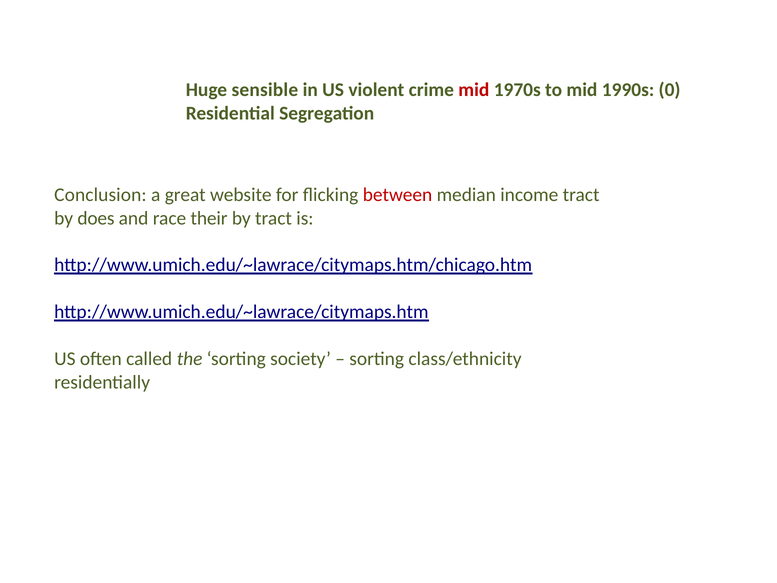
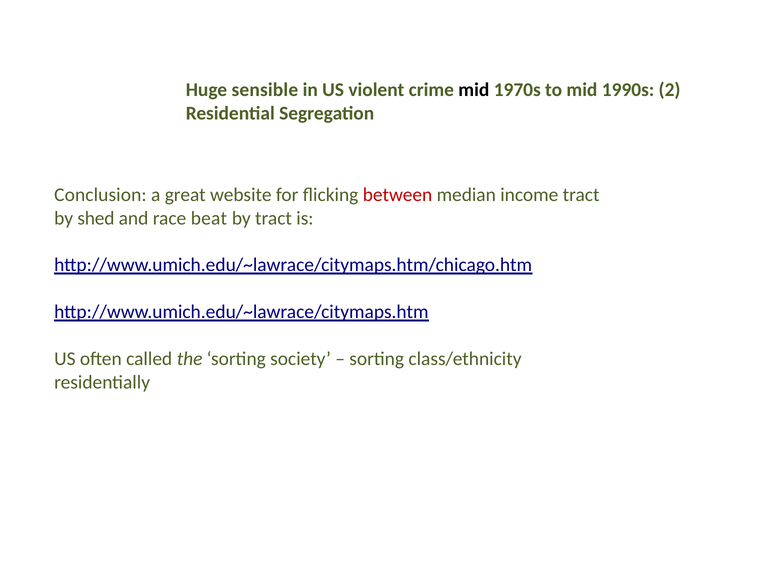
mid colour: red -> black (474, 90)
0: 0 -> 2 (670, 90)
does: does -> shed (96, 218)
their: their -> beat (209, 218)
